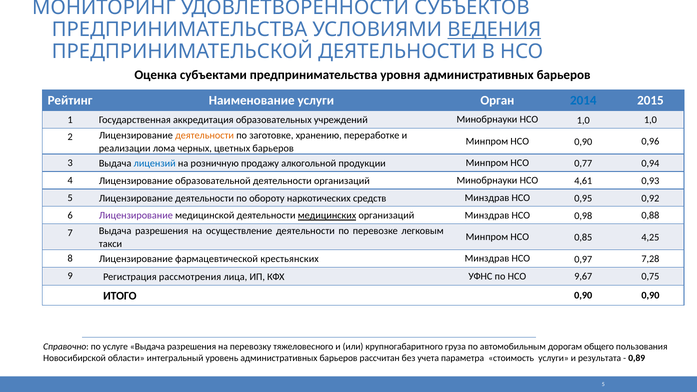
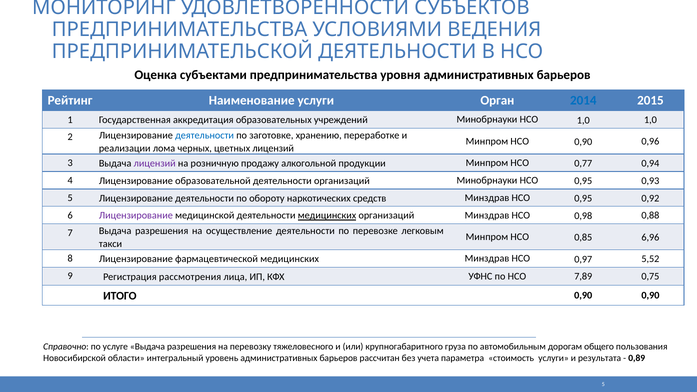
ВЕДЕНИЯ underline: present -> none (494, 30)
деятельности colour: orange -> blue (205, 135)
цветных барьеров: барьеров -> лицензий (273, 148)
лицензий colour: blue -> purple (155, 163)
Минобрнауки НСО 4,61: 4,61 -> 0,95 (583, 181)
4,25: 4,25 -> 6,96 (650, 237)
фармацевтической крестьянских: крестьянских -> медицинских (290, 259)
7,28: 7,28 -> 5,52 (650, 259)
9,67: 9,67 -> 7,89 (583, 276)
